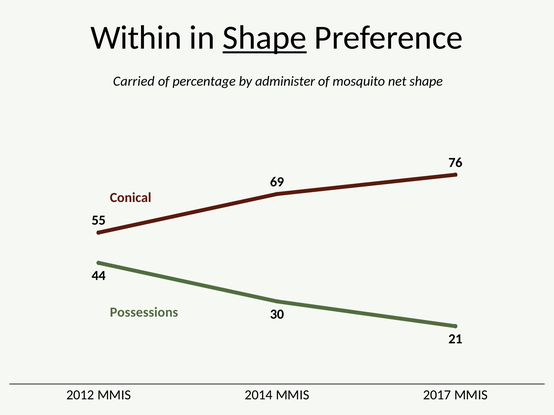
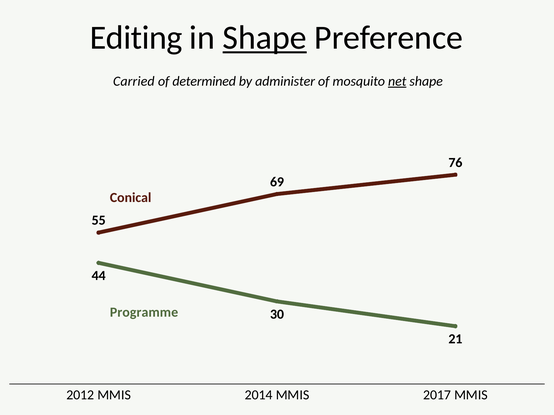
Within: Within -> Editing (136, 38)
percentage: percentage -> determined (204, 81)
net underline: none -> present (397, 81)
Possessions: Possessions -> Programme (144, 313)
